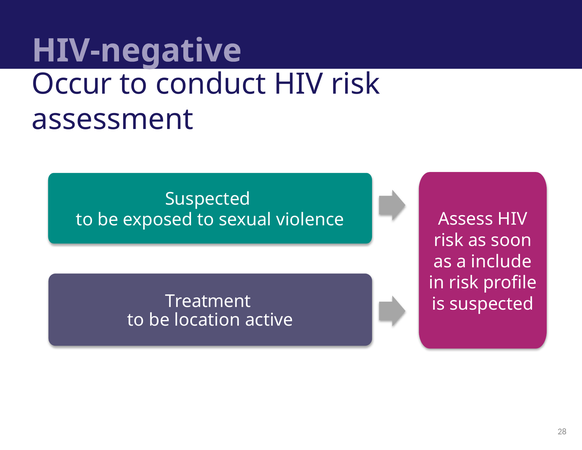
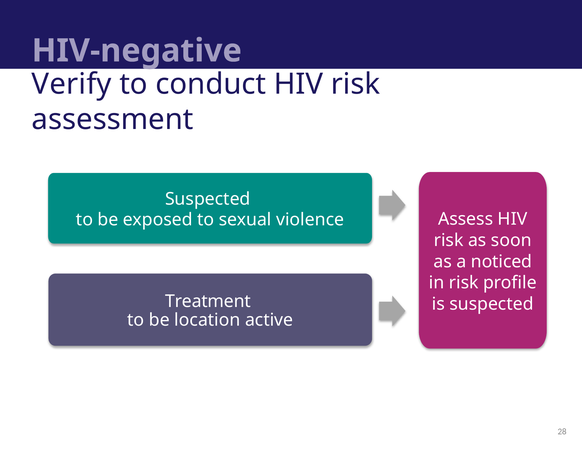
Occur: Occur -> Verify (72, 84)
include: include -> noticed (502, 261)
